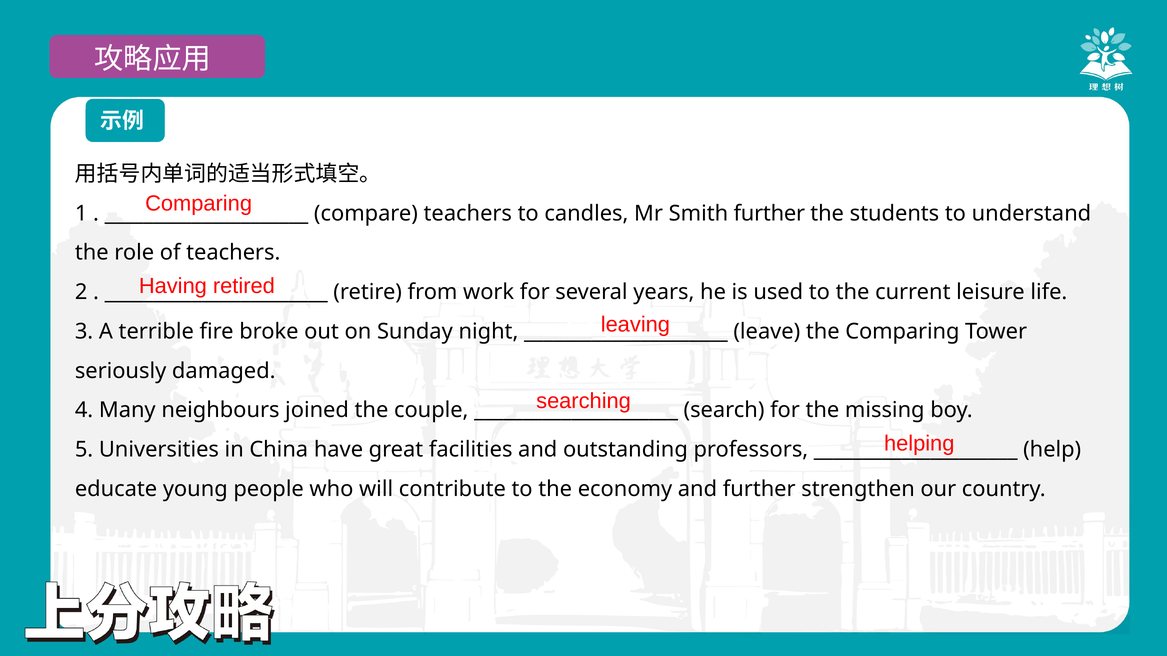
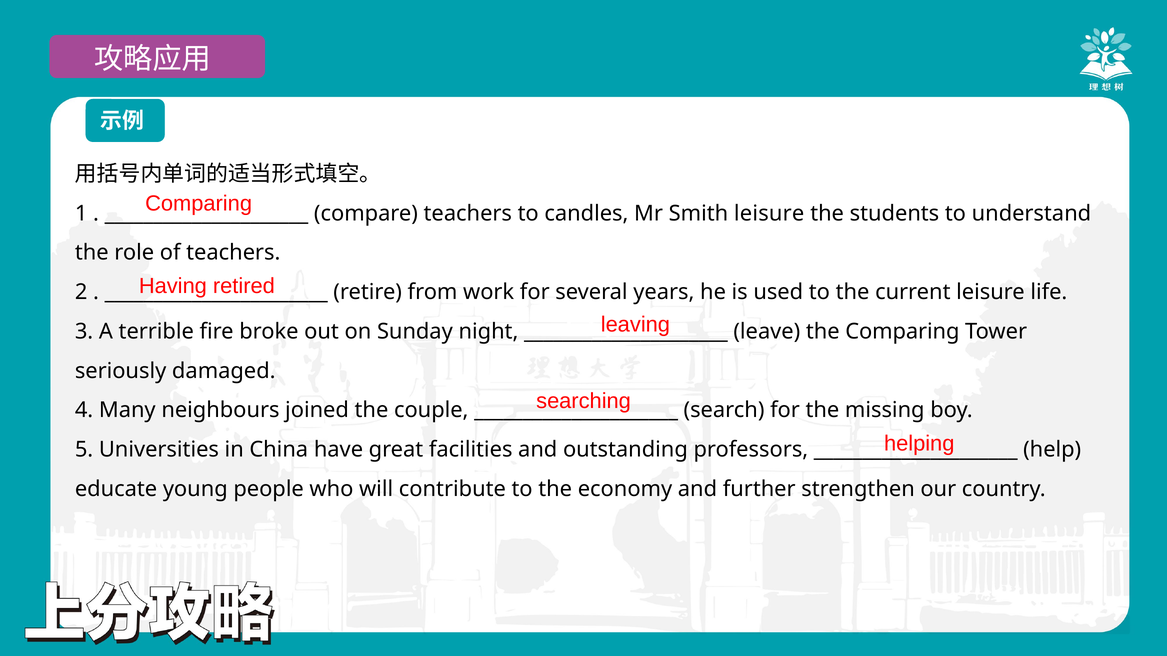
Smith further: further -> leisure (769, 213)
